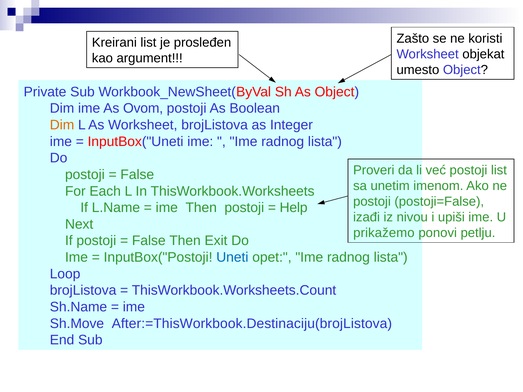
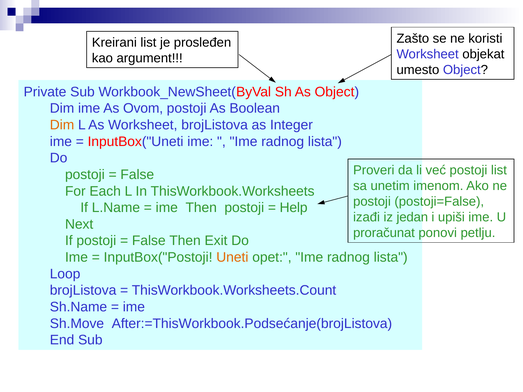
nivou: nivou -> jedan (412, 217)
prikažemo: prikažemo -> proračunat (384, 233)
Uneti colour: blue -> orange (232, 257)
After:=ThisWorkbook.Destinaciju(brojListova: After:=ThisWorkbook.Destinaciju(brojListova -> After:=ThisWorkbook.Podsećanje(brojListova (252, 324)
